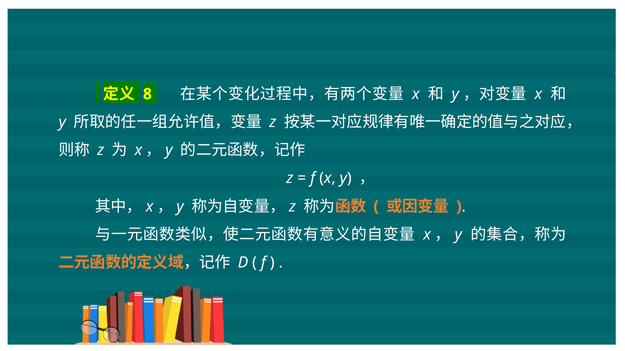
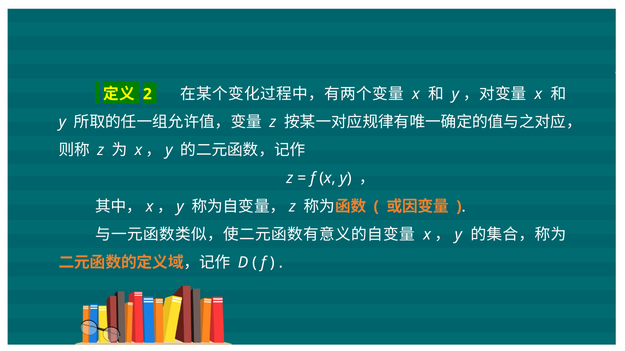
8: 8 -> 2 (147, 94)
